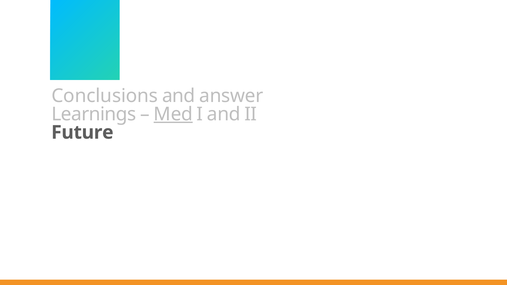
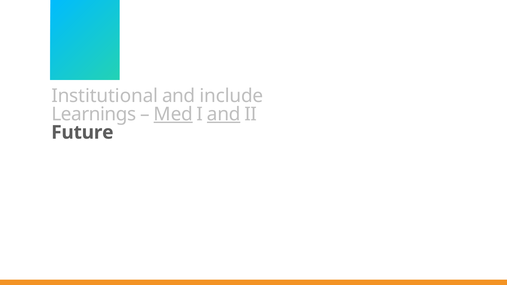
Conclusions: Conclusions -> Institutional (105, 96)
answer: answer -> include (231, 96)
and underline: none -> present (224, 114)
